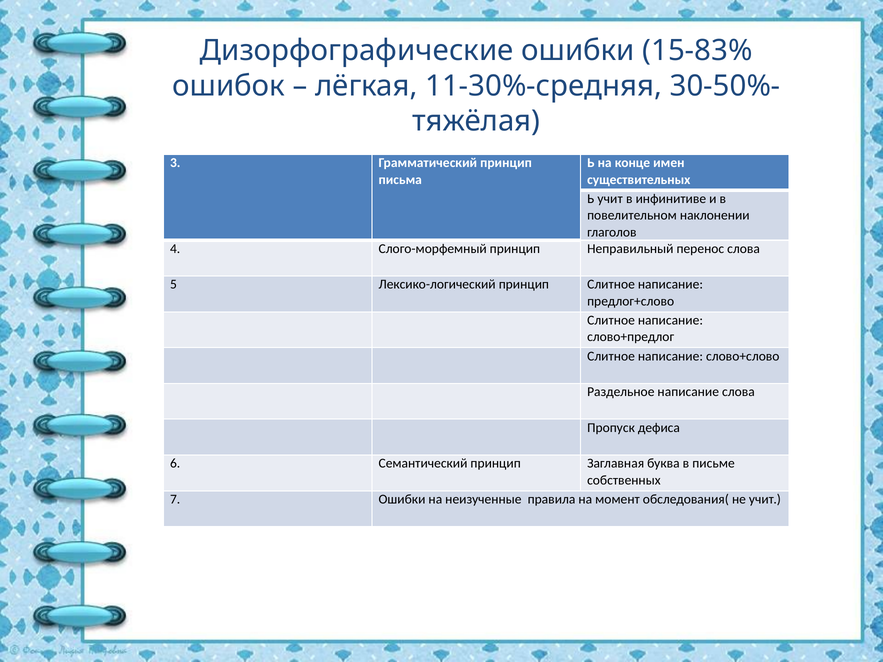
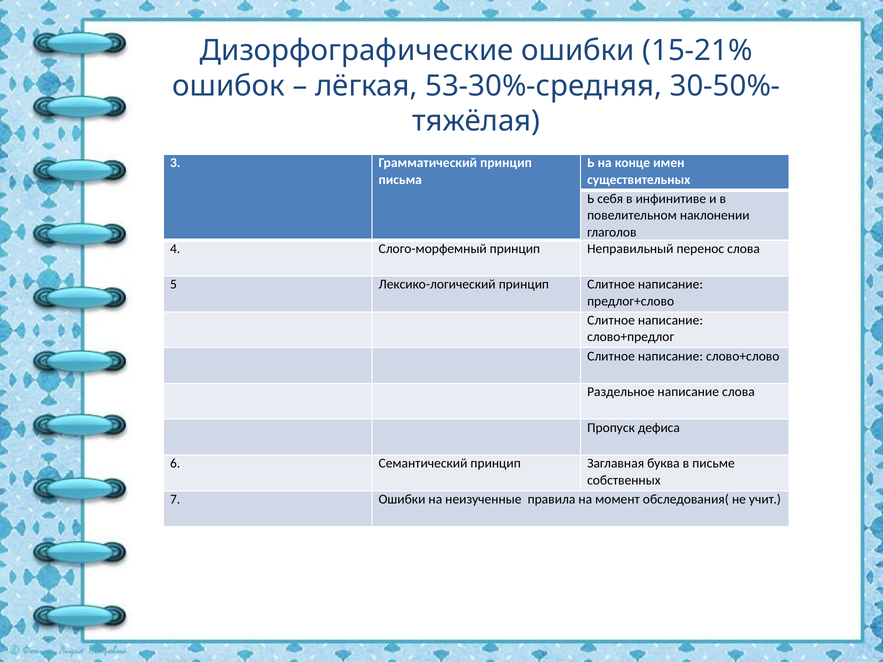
15-83%: 15-83% -> 15-21% (698, 51)
11-30%-средняя: 11-30%-средняя -> 53-30%-средняя (544, 86)
Ь учит: учит -> себя (610, 199)
